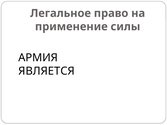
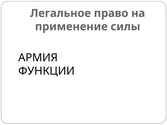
ЯВЛЯЕТСЯ: ЯВЛЯЕТСЯ -> ФУНКЦИИ (47, 71)
